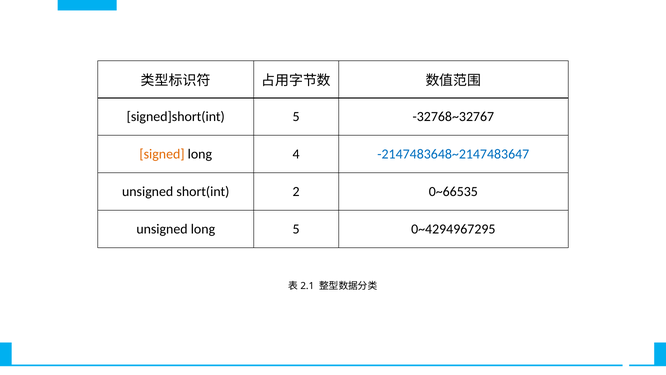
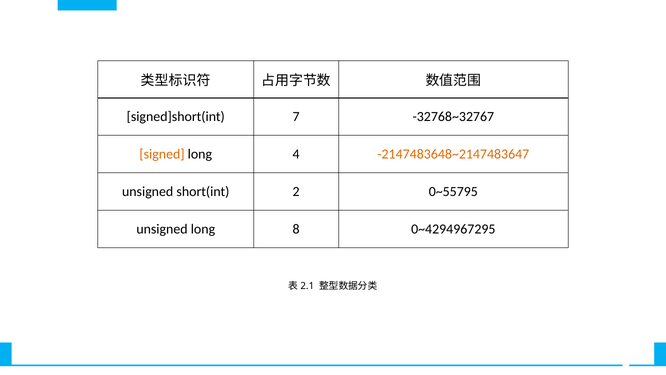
signed]short(int 5: 5 -> 7 (296, 117)
-2147483648~2147483647 colour: blue -> orange (453, 154)
0~66535: 0~66535 -> 0~55795 (453, 191)
long 5: 5 -> 8 (296, 229)
